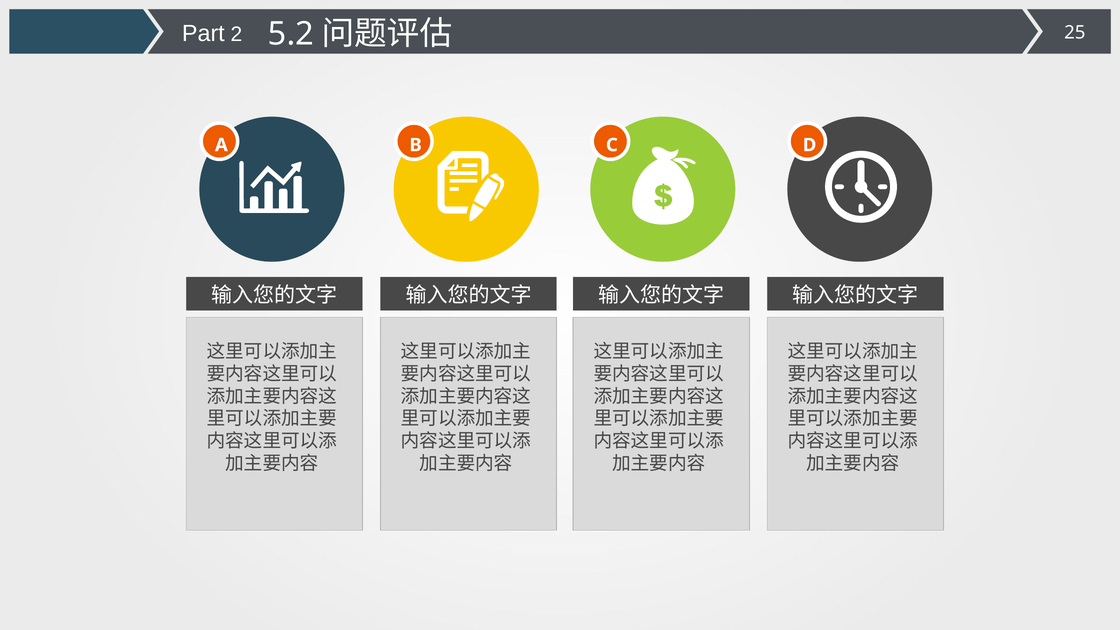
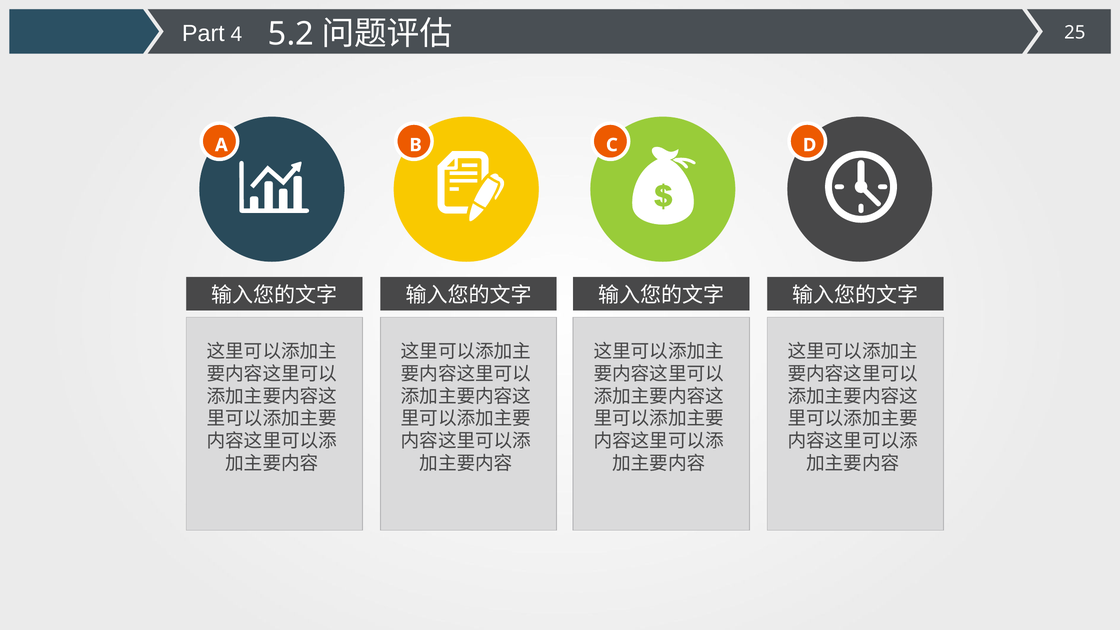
2: 2 -> 4 (236, 34)
